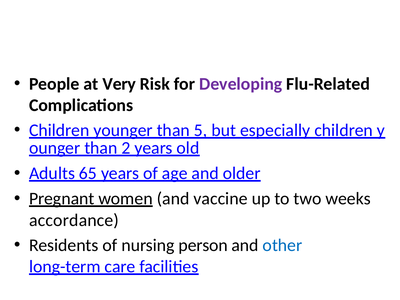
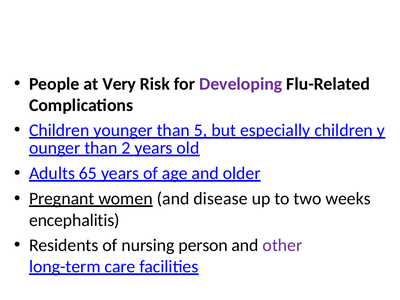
vaccine: vaccine -> disease (221, 199)
accordance: accordance -> encephalitis (74, 220)
other colour: blue -> purple (283, 245)
